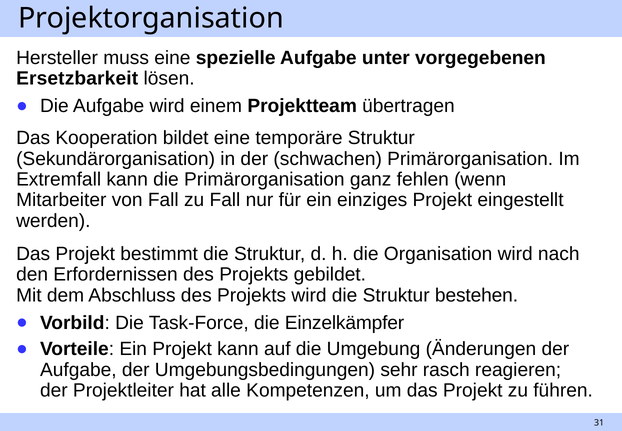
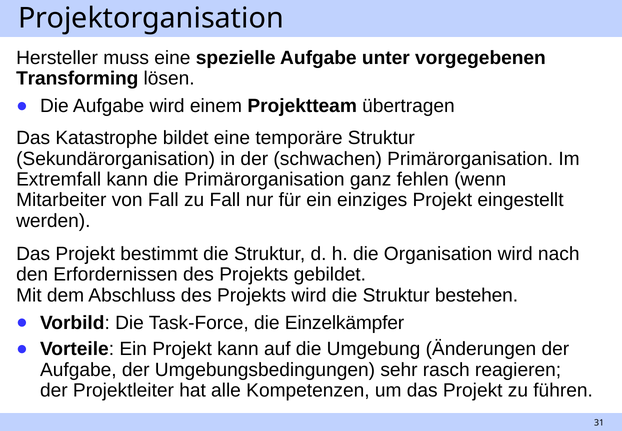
Ersetzbarkeit: Ersetzbarkeit -> Transforming (77, 79)
Kooperation: Kooperation -> Katastrophe (107, 138)
